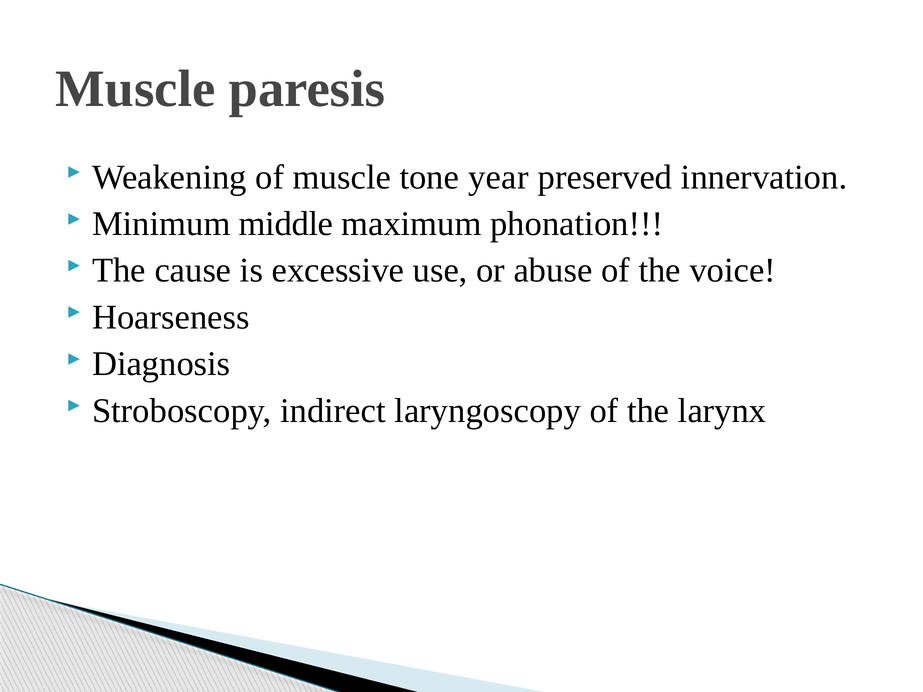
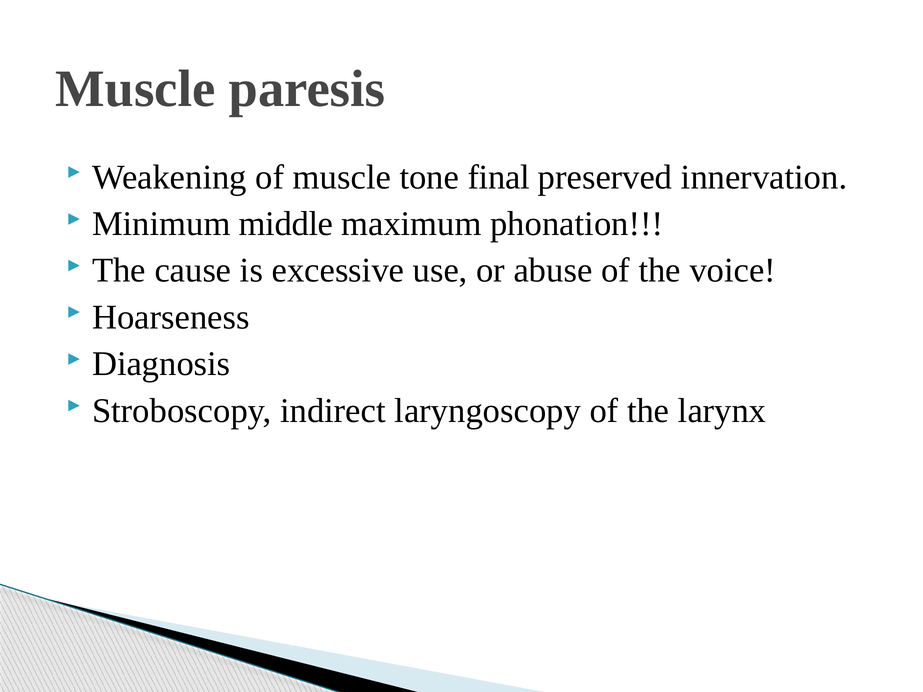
year: year -> final (499, 177)
